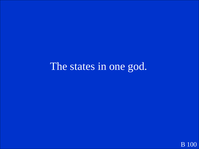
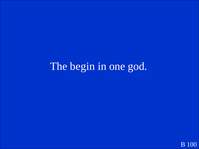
states: states -> begin (82, 66)
